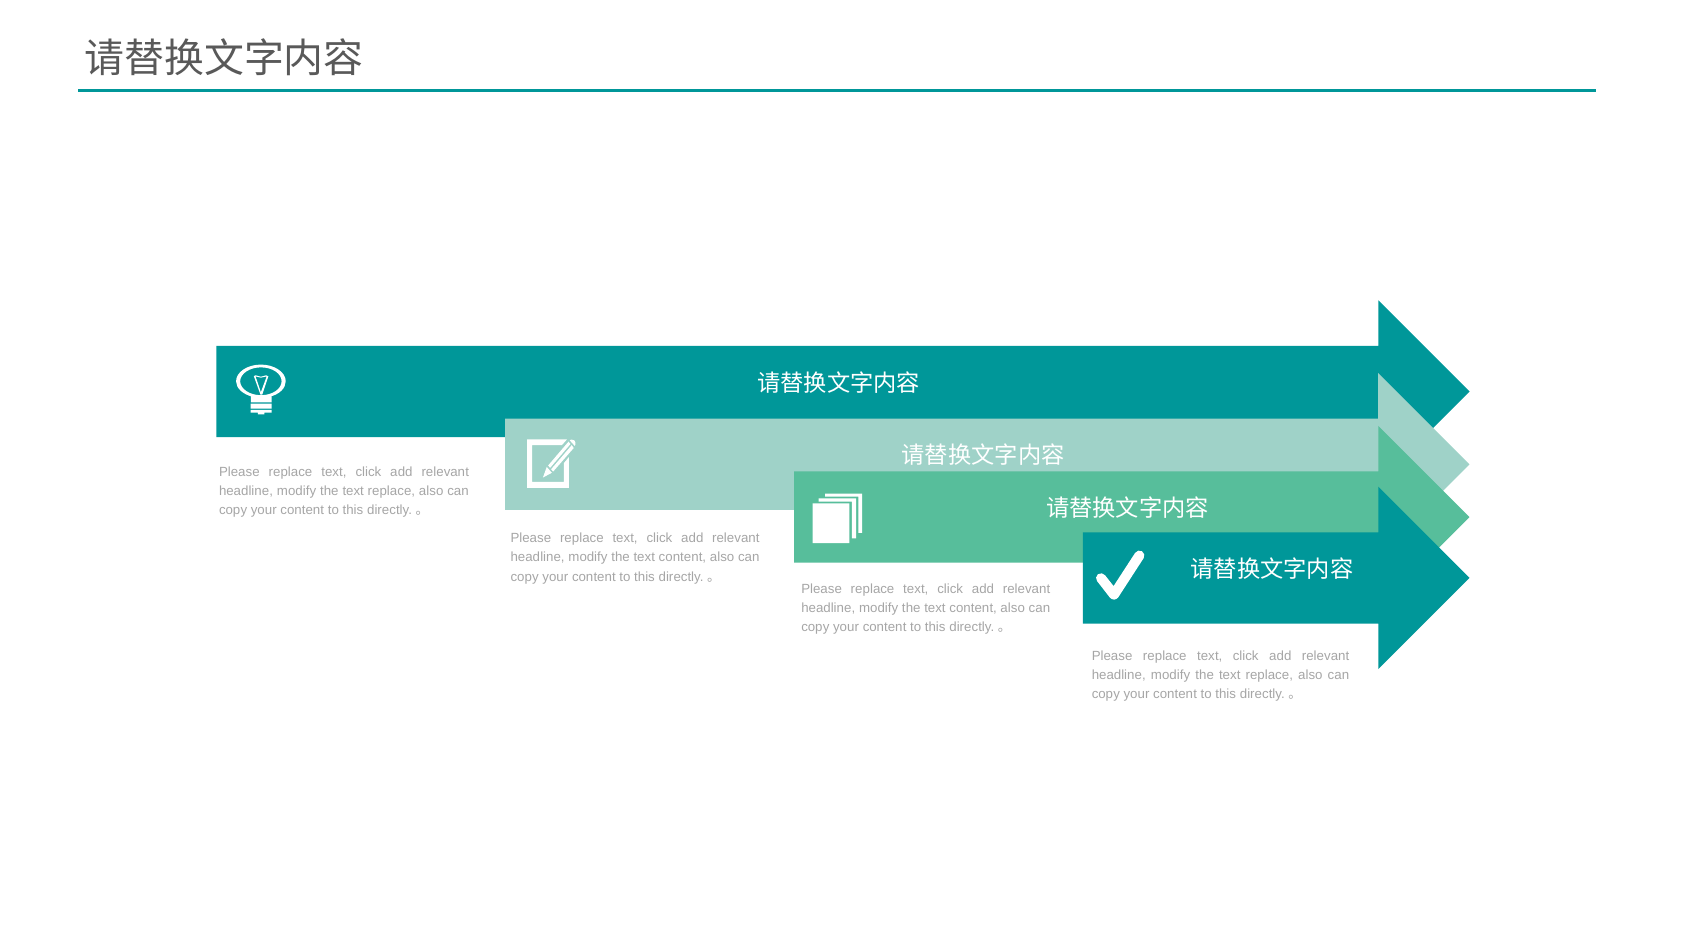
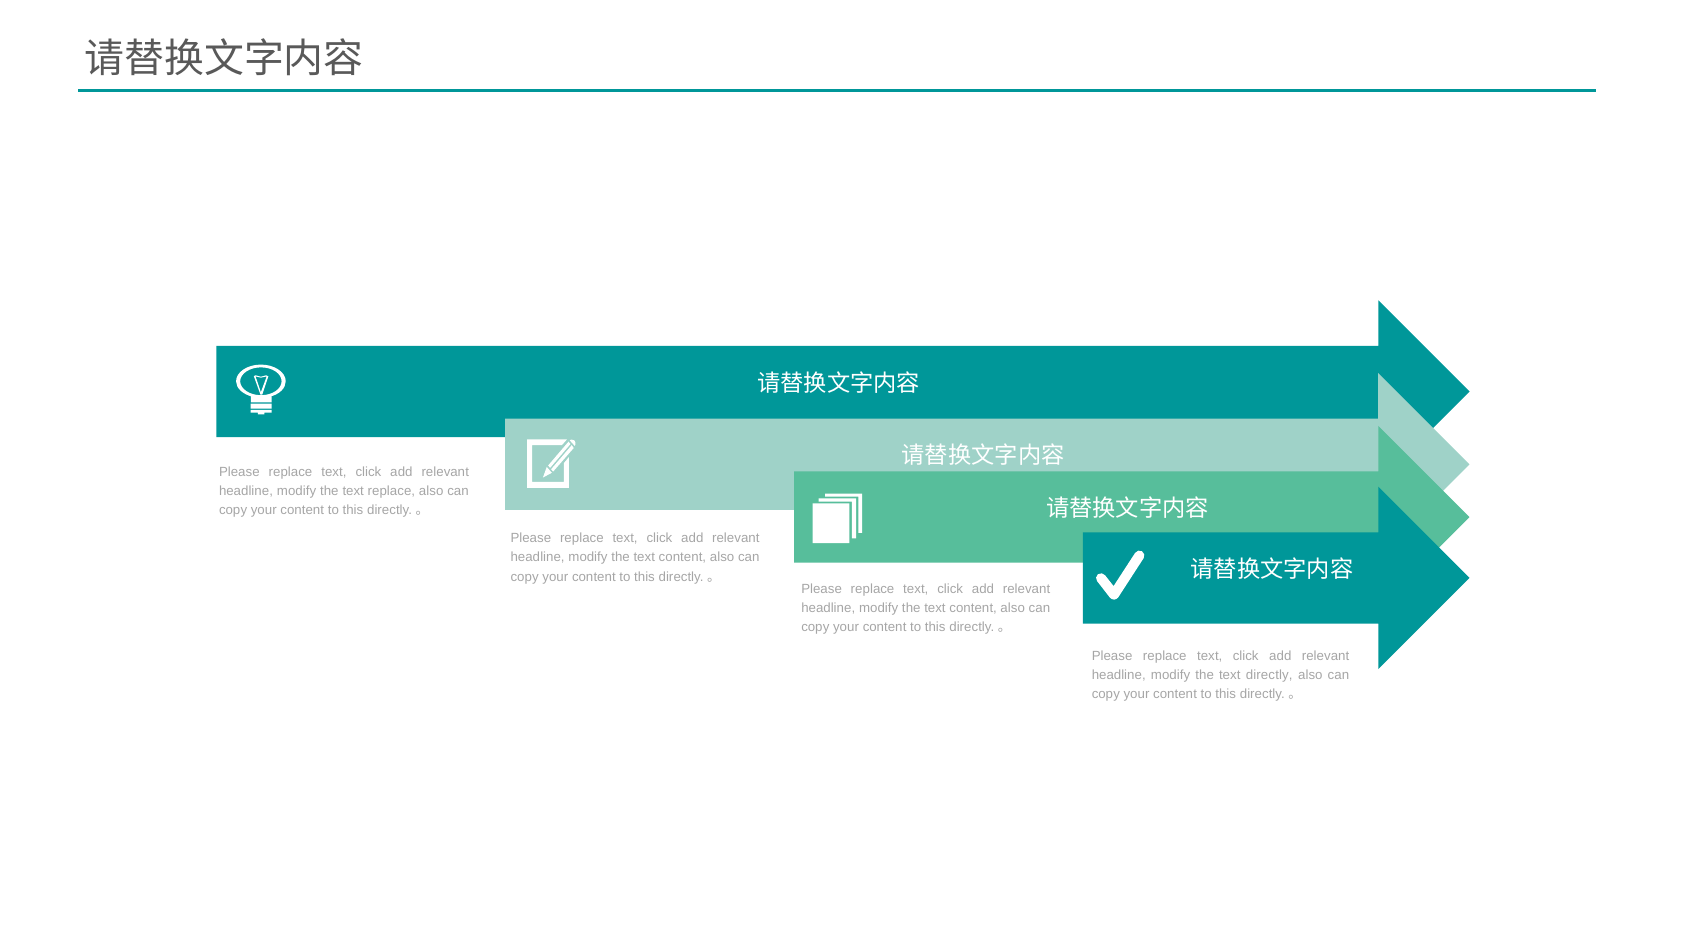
replace: replace -> directly (1269, 675)
